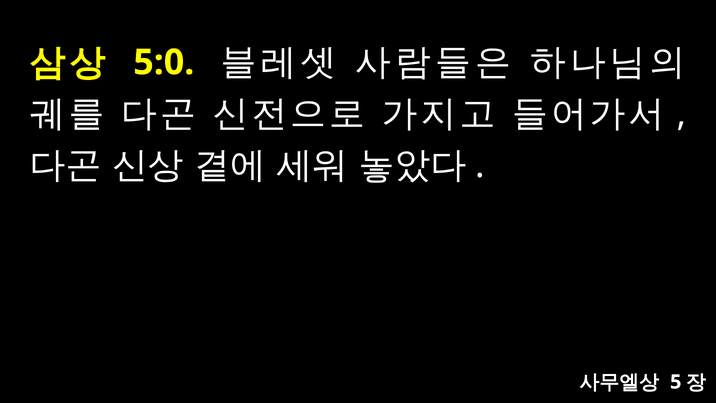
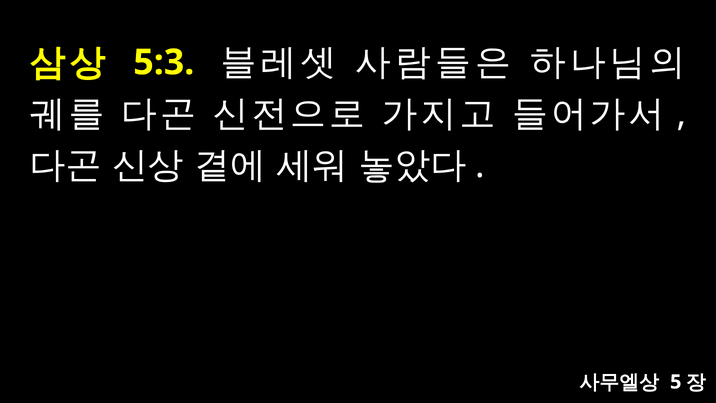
5:0: 5:0 -> 5:3 (164, 62)
